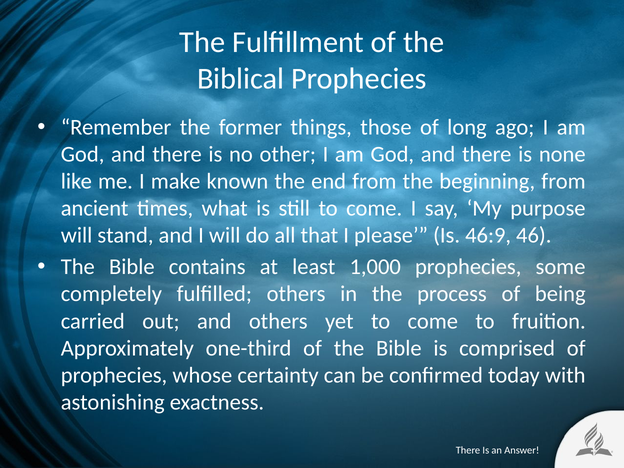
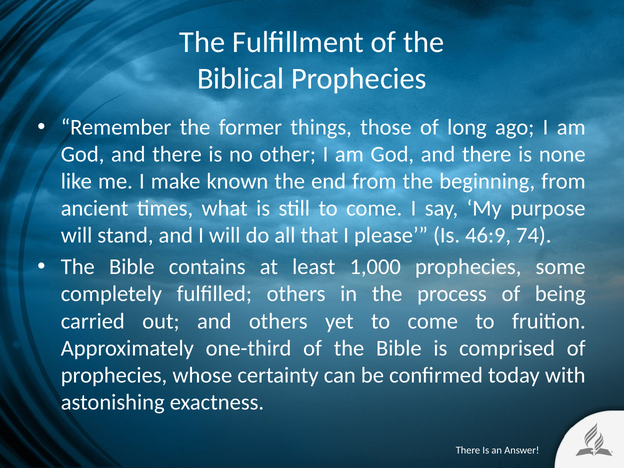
46: 46 -> 74 (534, 236)
